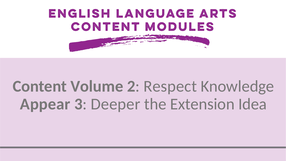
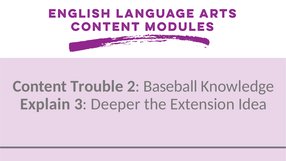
Volume: Volume -> Trouble (97, 86)
Respect: Respect -> Baseball (170, 86)
Appear: Appear -> Explain (45, 104)
